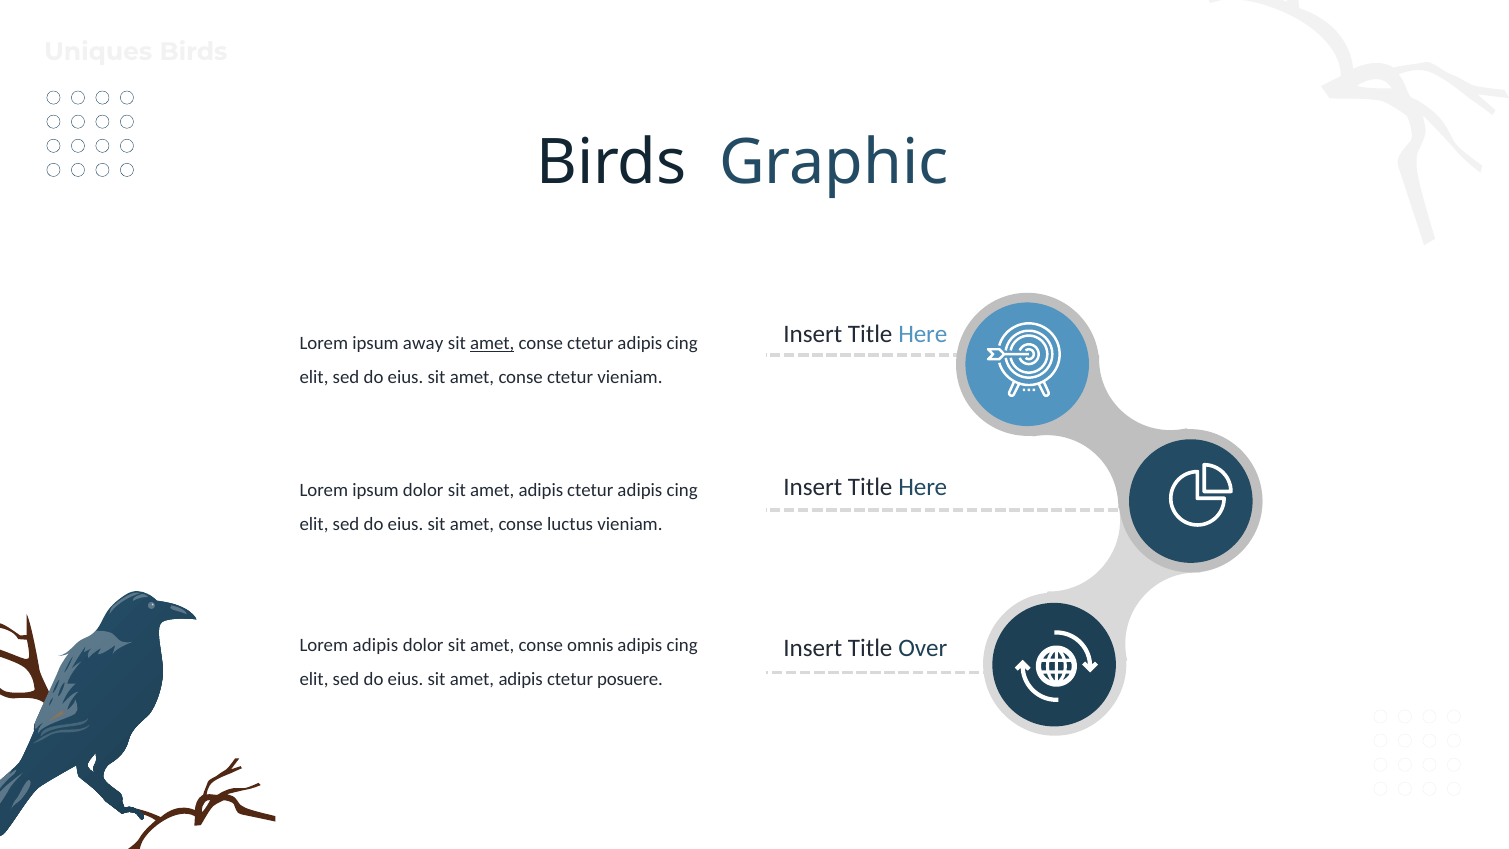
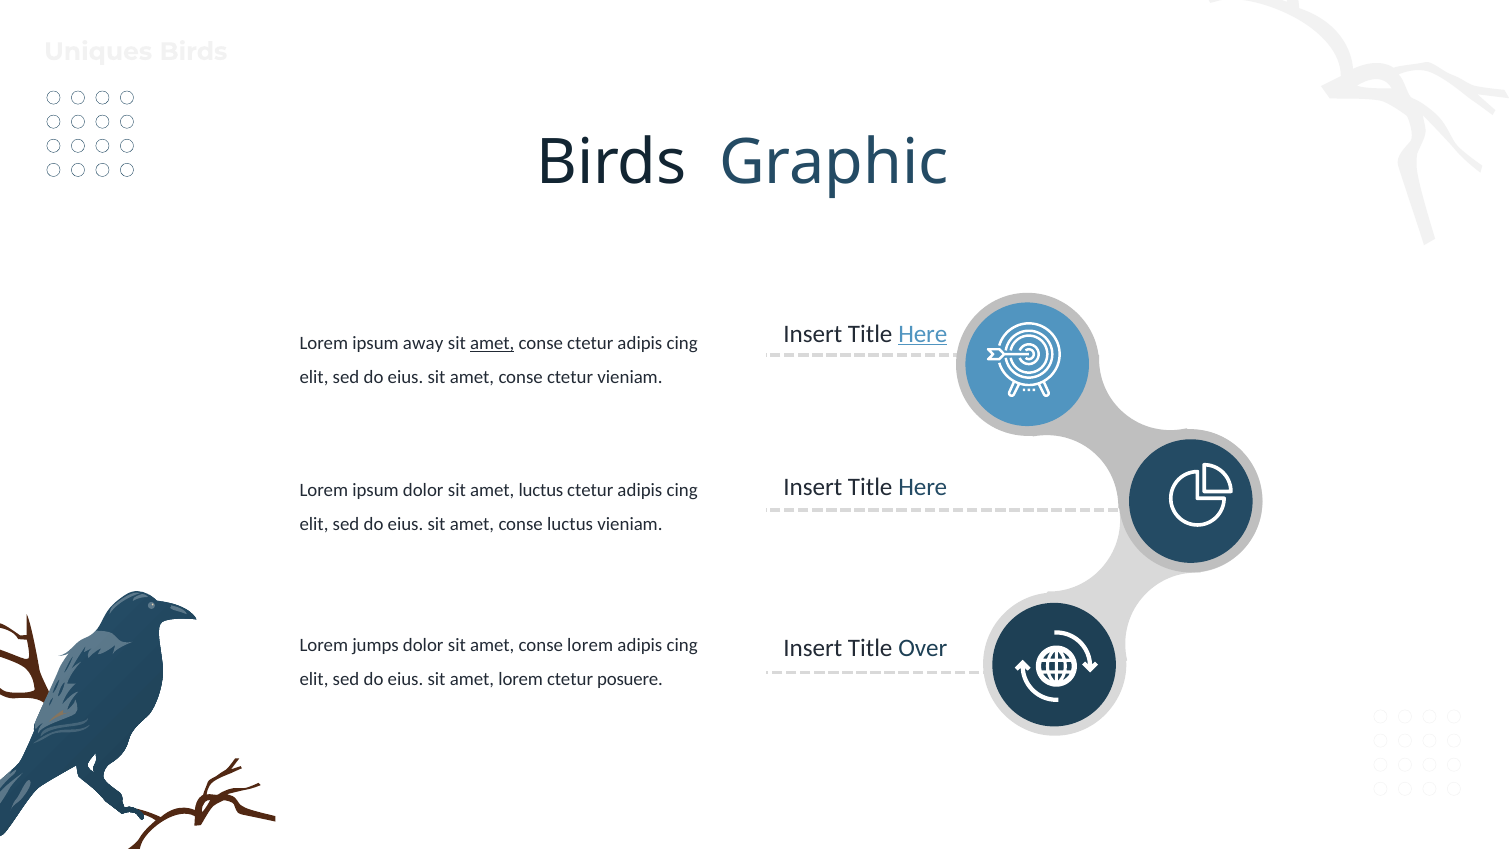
Here underline: none -> present (923, 334)
dolor sit amet adipis: adipis -> luctus (541, 490)
adipis: adipis -> jumps (376, 645)
conse omnis: omnis -> lorem (590, 645)
eius sit amet adipis: adipis -> lorem (521, 679)
